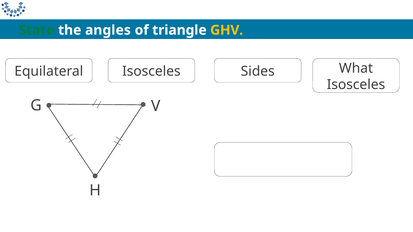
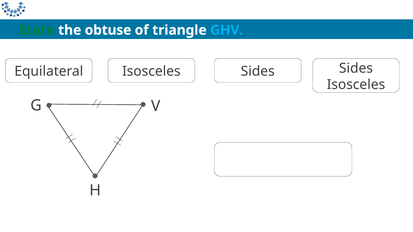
angles: angles -> obtuse (108, 30)
GHV colour: yellow -> light blue (227, 30)
What: What -> Sides (356, 68)
